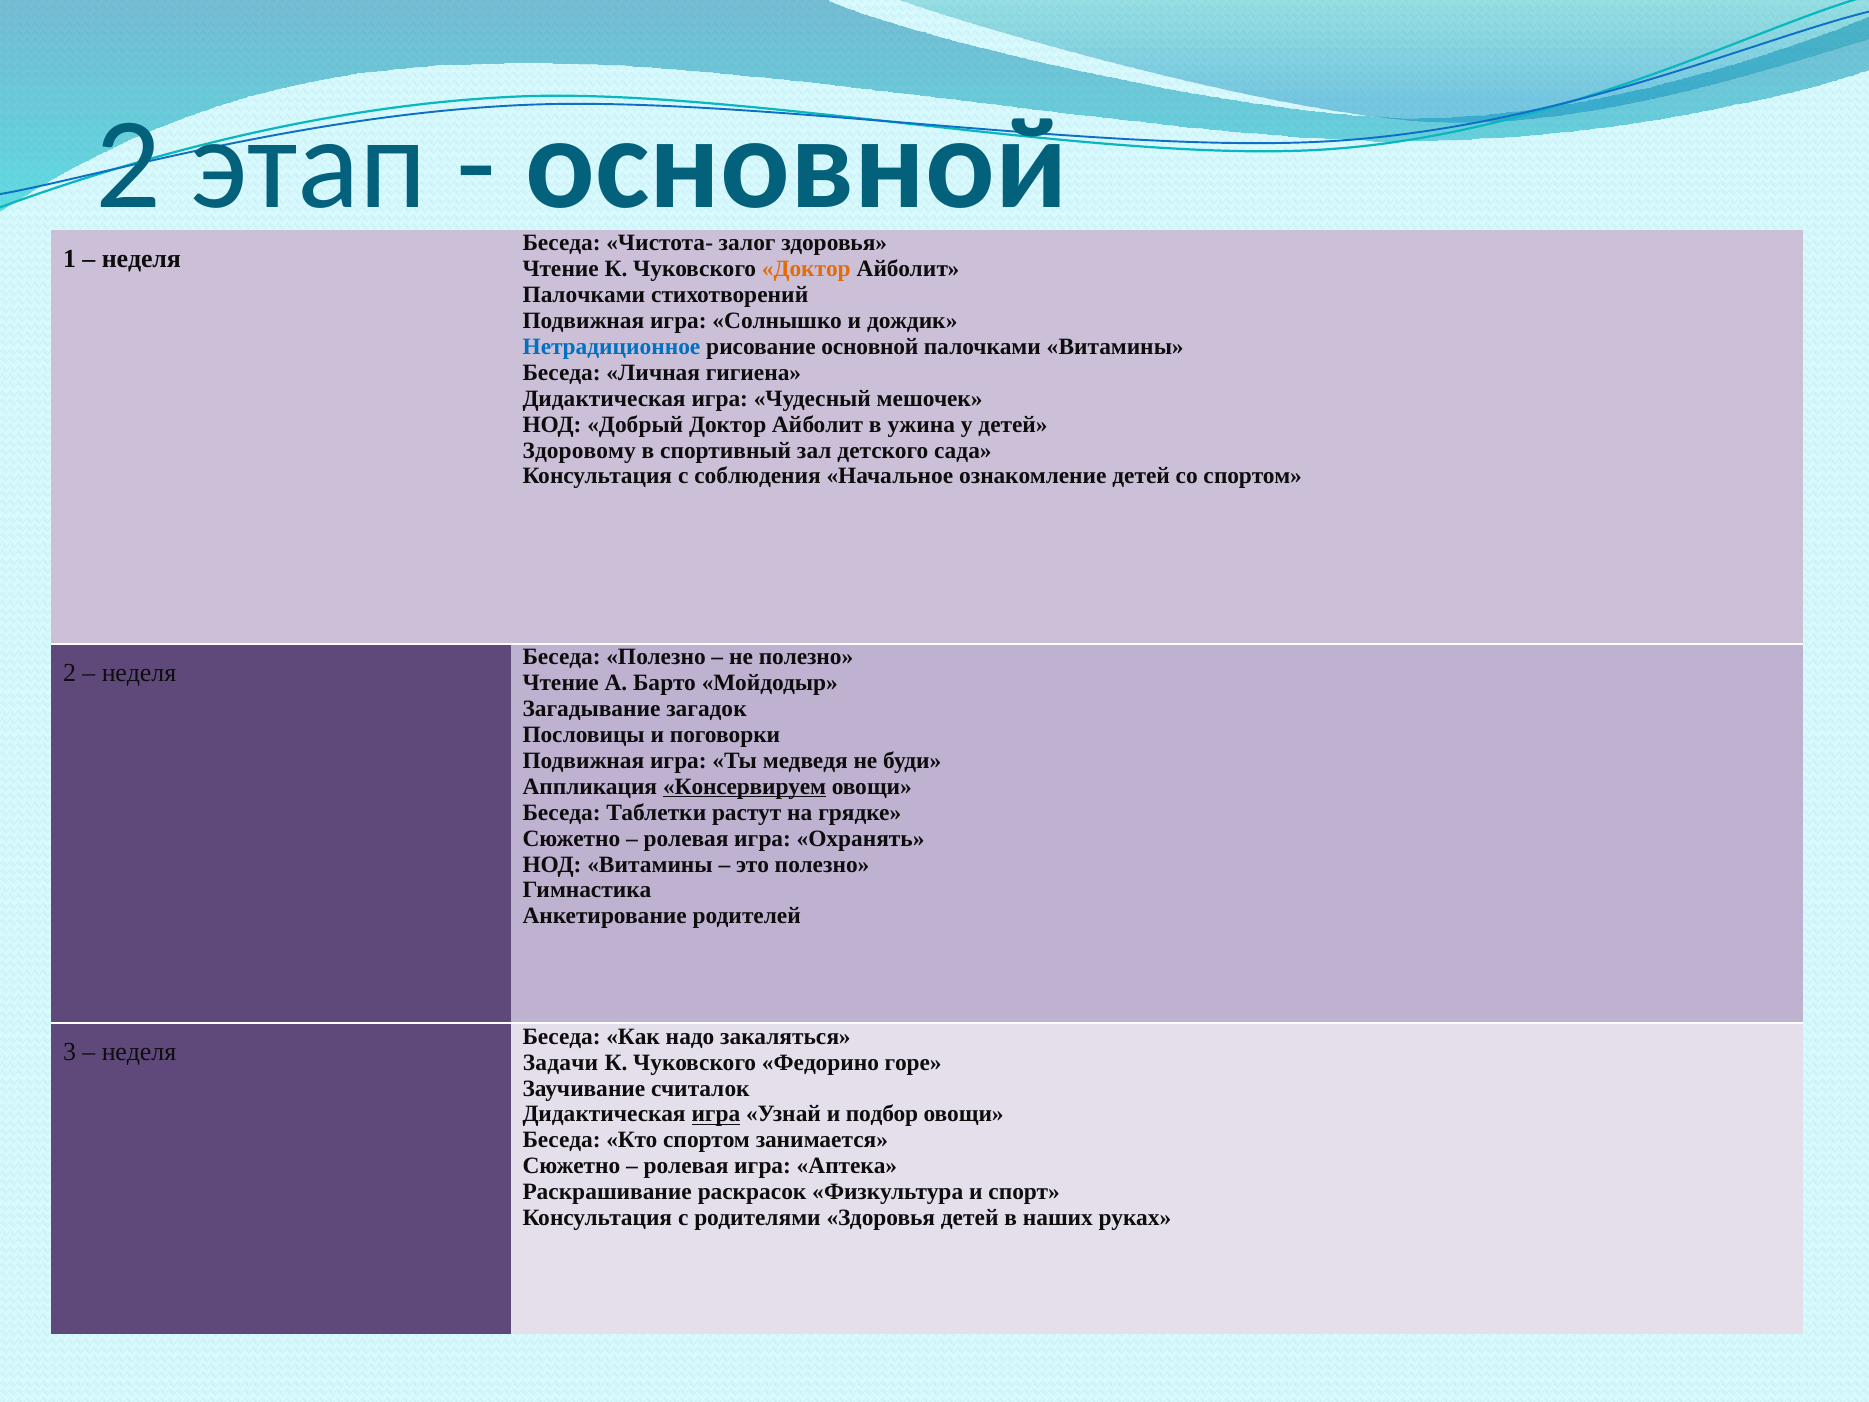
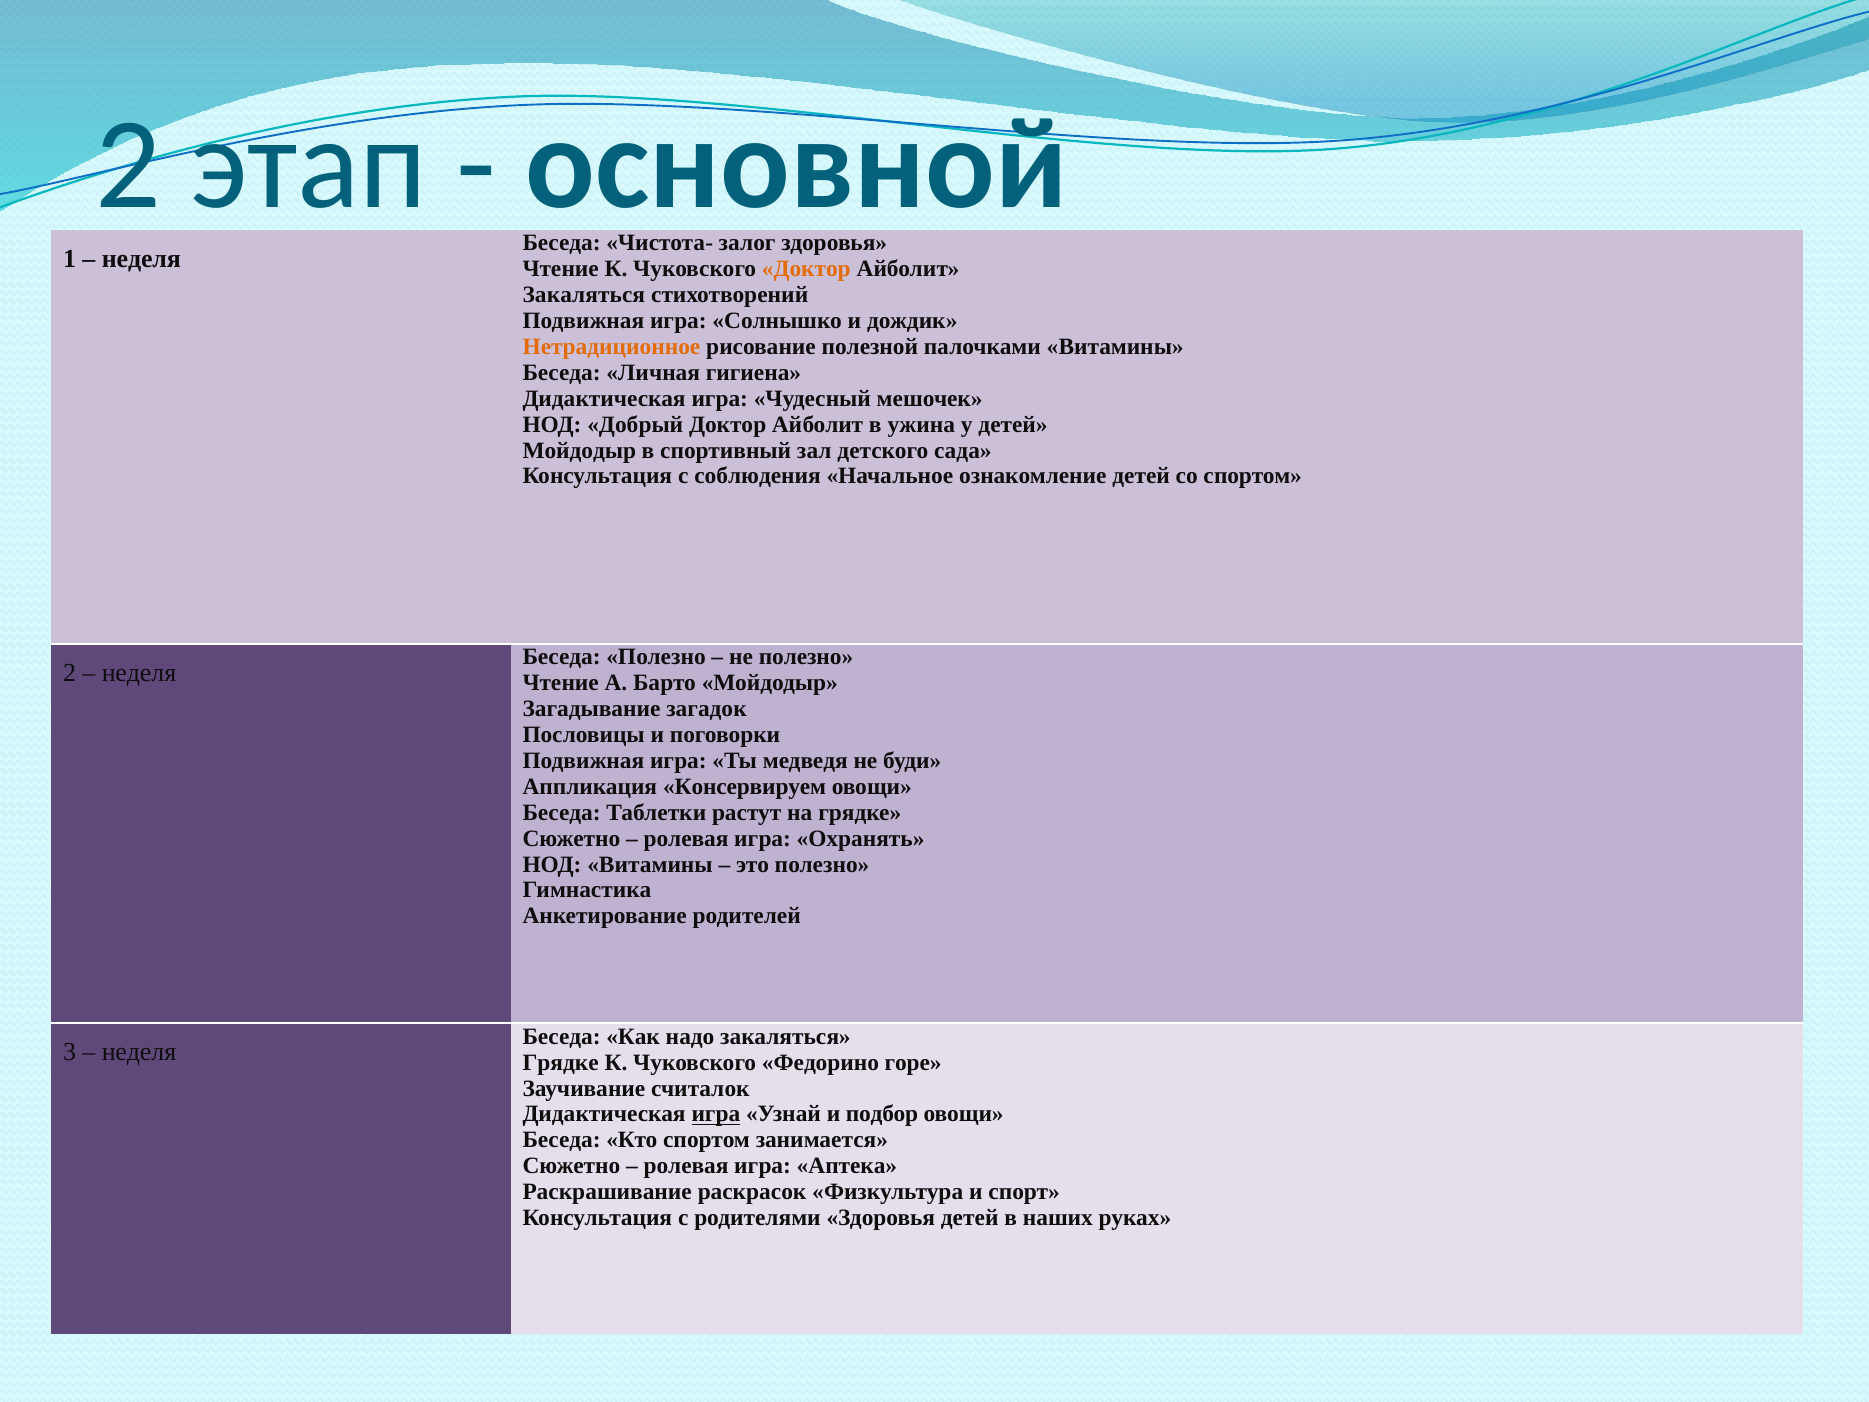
Палочками: Палочками -> Закаляться (584, 295)
Нетрадиционное colour: blue -> orange (611, 347)
рисование основной: основной -> полезной (870, 347)
Здоровому: Здоровому -> Мойдодыр (579, 450)
Консервируем underline: present -> none (745, 786)
Задачи: Задачи -> Грядке (561, 1062)
